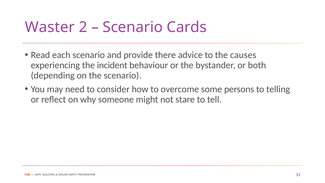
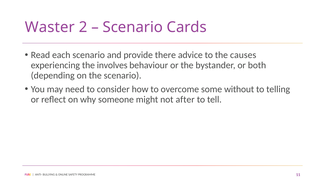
incident: incident -> involves (112, 65)
persons: persons -> without (239, 89)
stare: stare -> after (185, 99)
